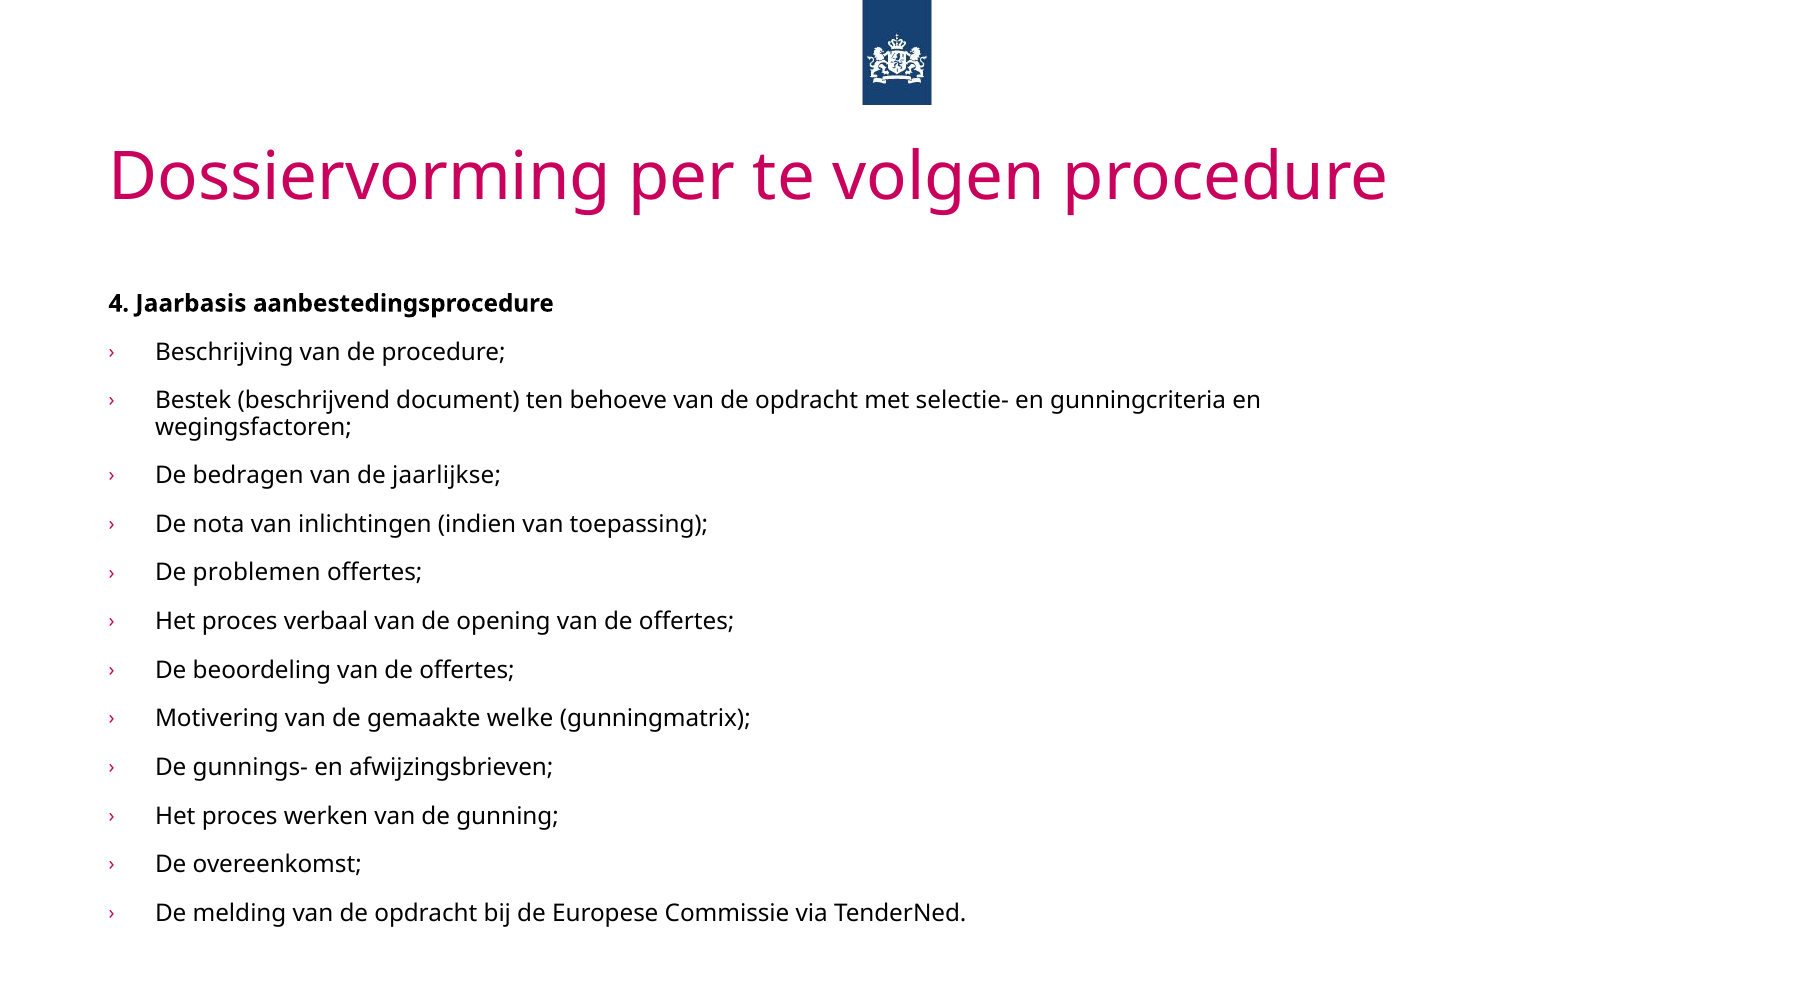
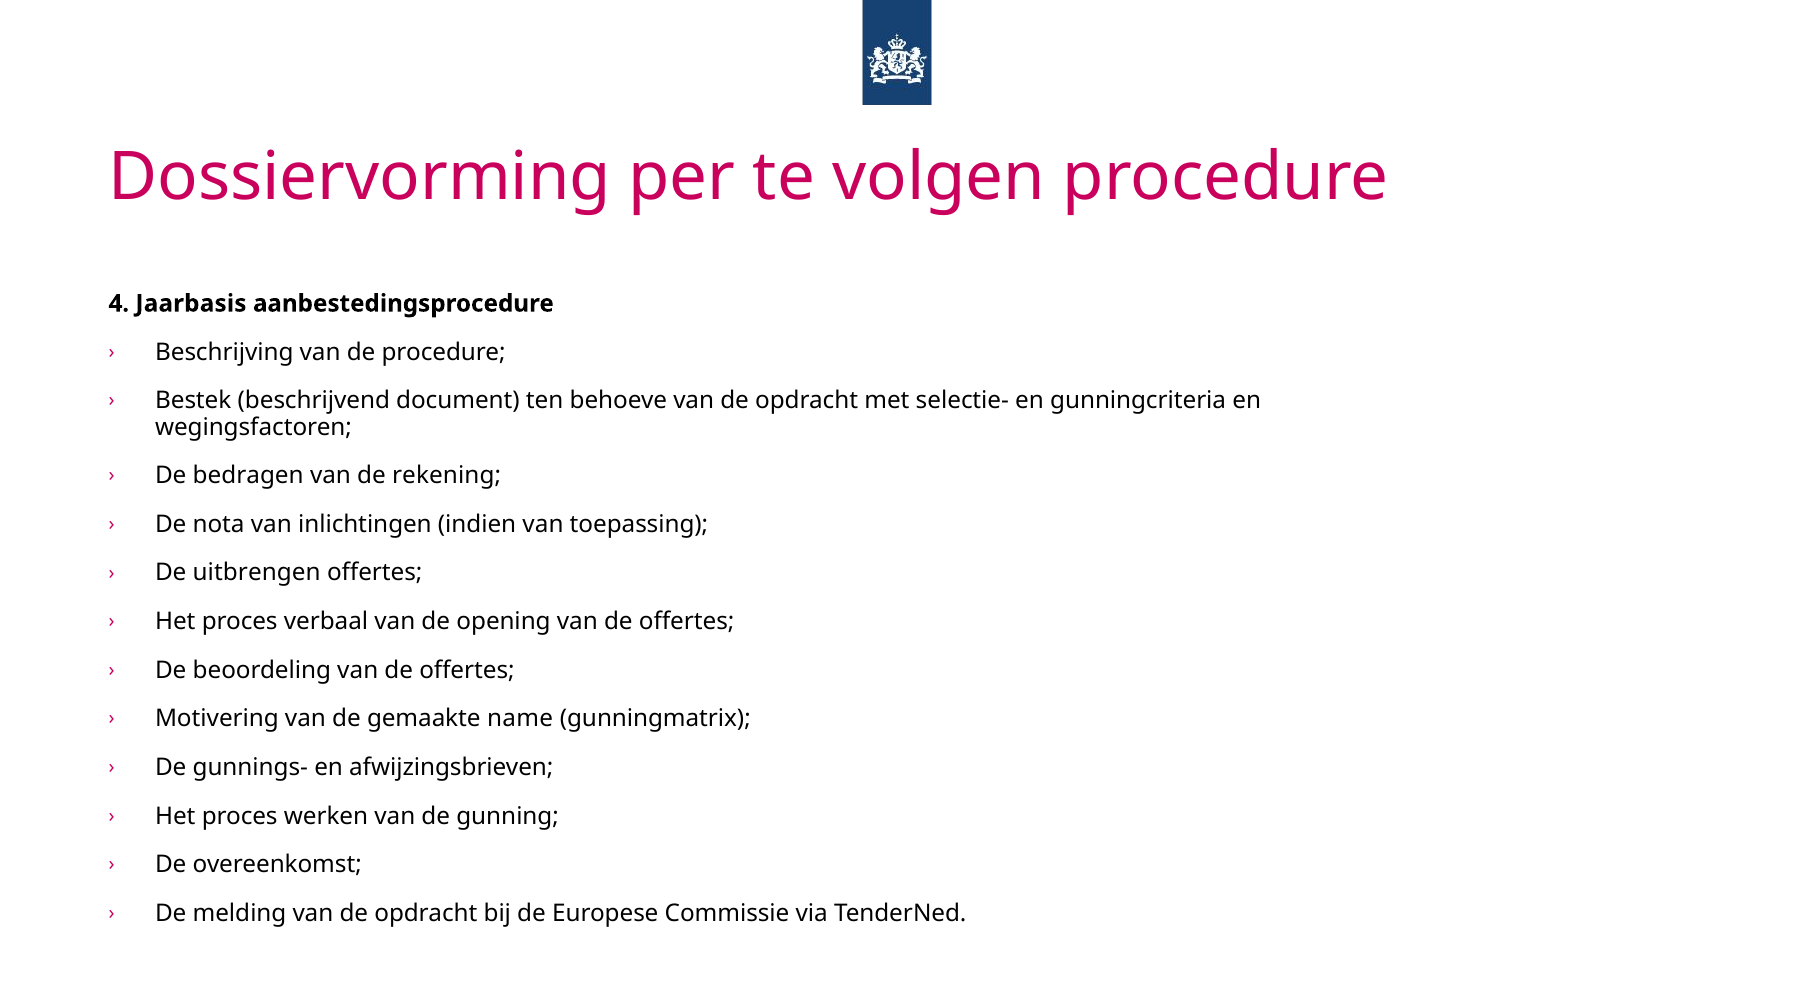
jaarlijkse: jaarlijkse -> rekening (447, 476)
problemen: problemen -> uitbrengen (257, 573)
welke: welke -> name (520, 719)
